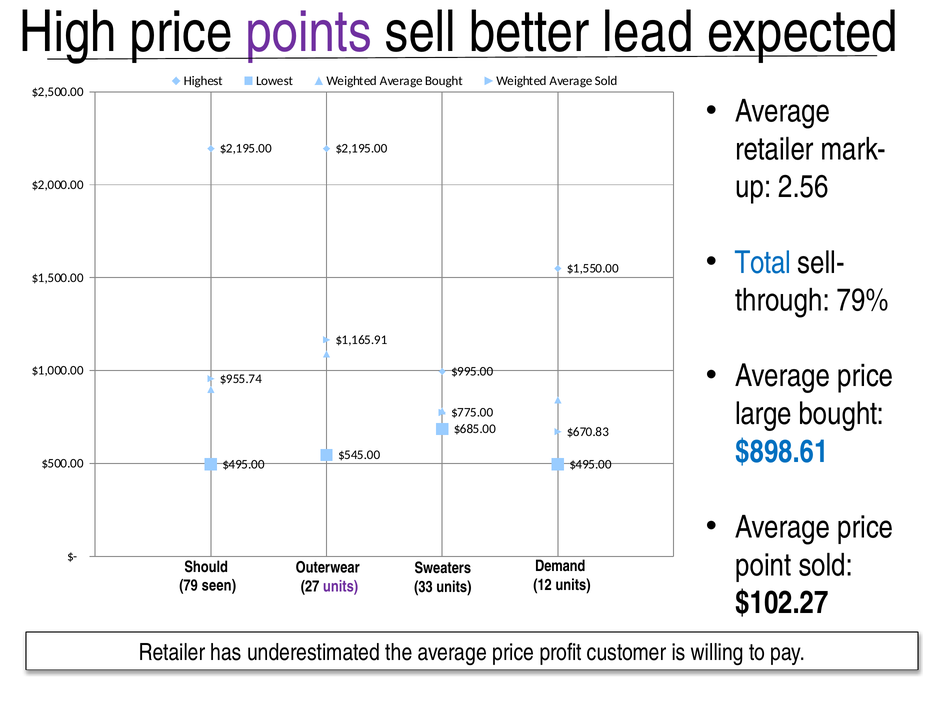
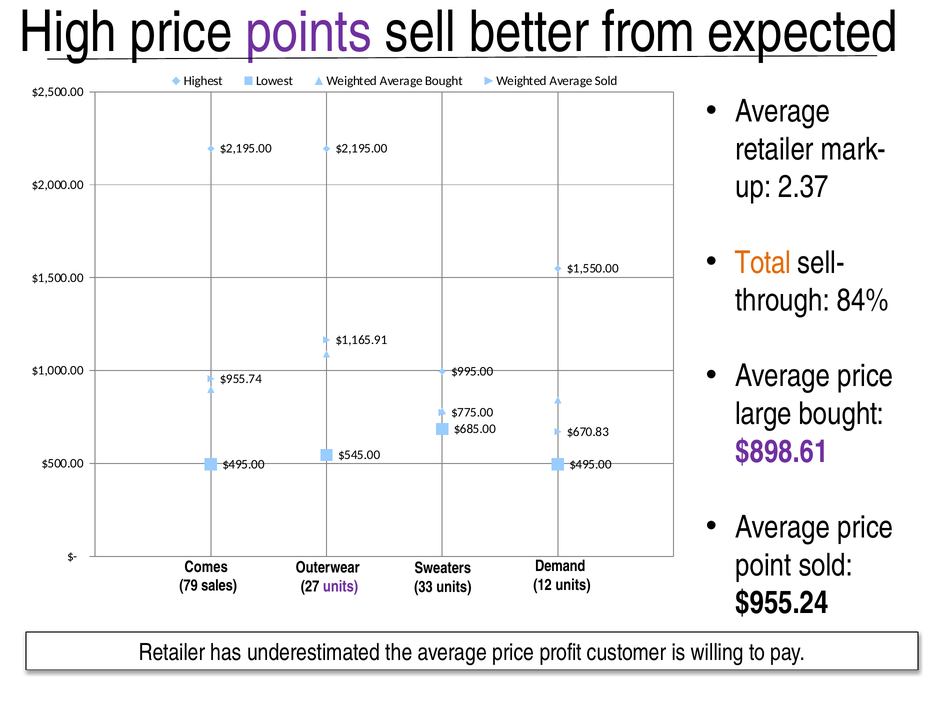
lead: lead -> from (648, 32)
2.56: 2.56 -> 2.37 (803, 187)
Total colour: blue -> orange (763, 263)
79%: 79% -> 84% (863, 300)
$898.61 colour: blue -> purple (782, 452)
Should: Should -> Comes (206, 567)
seen: seen -> sales (219, 586)
$102.27: $102.27 -> $955.24 (782, 603)
